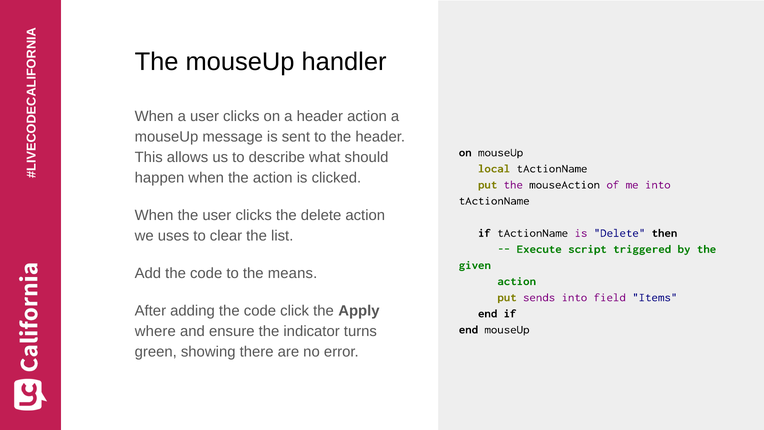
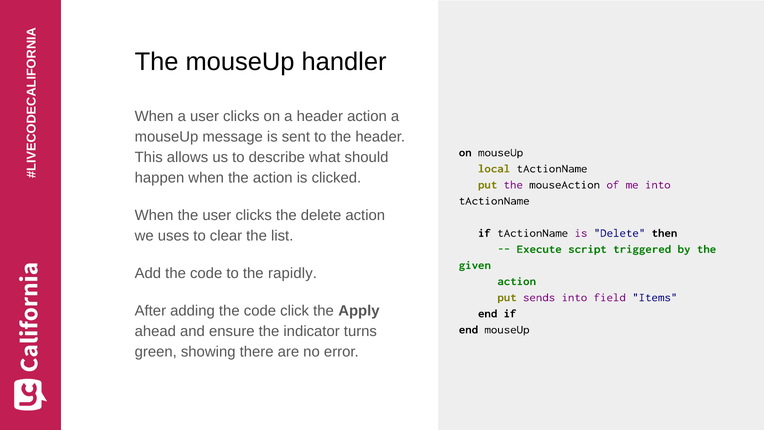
means: means -> rapidly (293, 273)
where: where -> ahead (155, 331)
